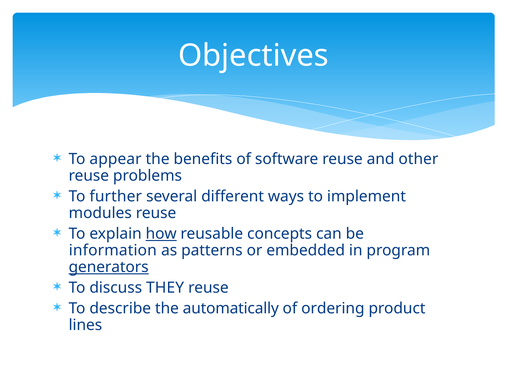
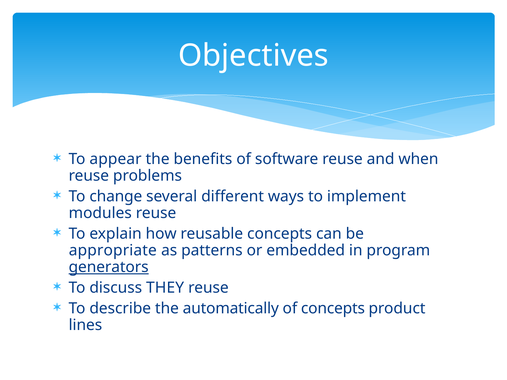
other: other -> when (418, 159)
further: further -> change (116, 196)
how underline: present -> none (161, 234)
information: information -> appropriate (113, 251)
of ordering: ordering -> concepts (333, 309)
